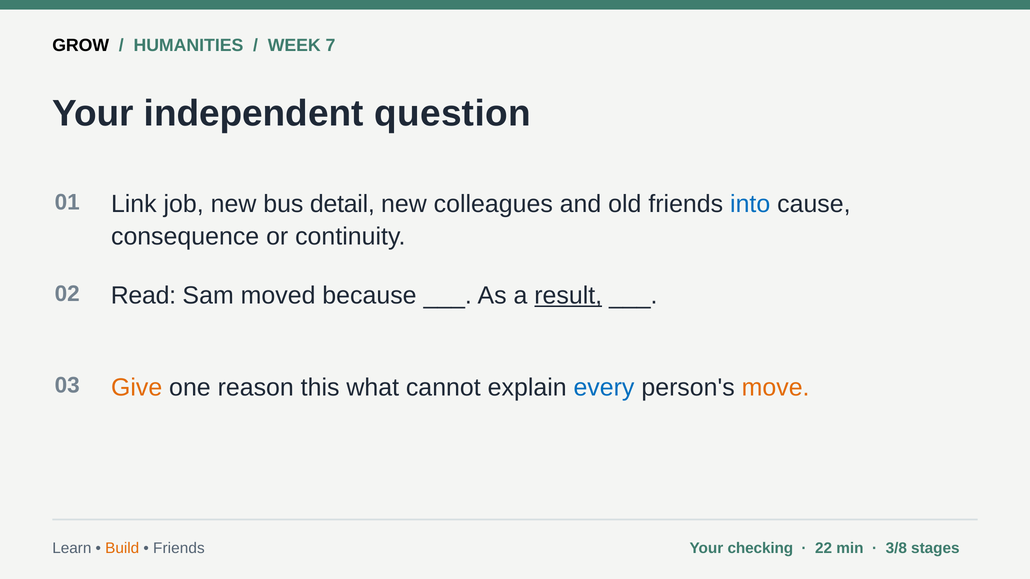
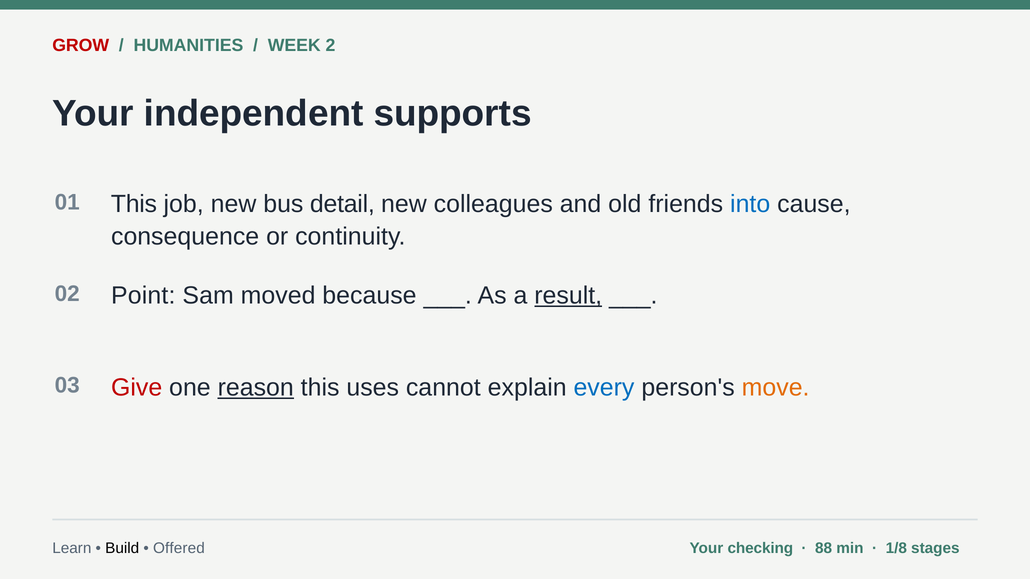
GROW colour: black -> red (81, 46)
7: 7 -> 2 (331, 46)
question: question -> supports (453, 114)
01 Link: Link -> This (134, 204)
Read: Read -> Point (143, 296)
Give colour: orange -> red (137, 388)
reason underline: none -> present (256, 388)
what: what -> uses (373, 388)
Build colour: orange -> black (122, 548)
Friends: Friends -> Offered (179, 548)
22: 22 -> 88 (824, 548)
3/8: 3/8 -> 1/8 (896, 548)
